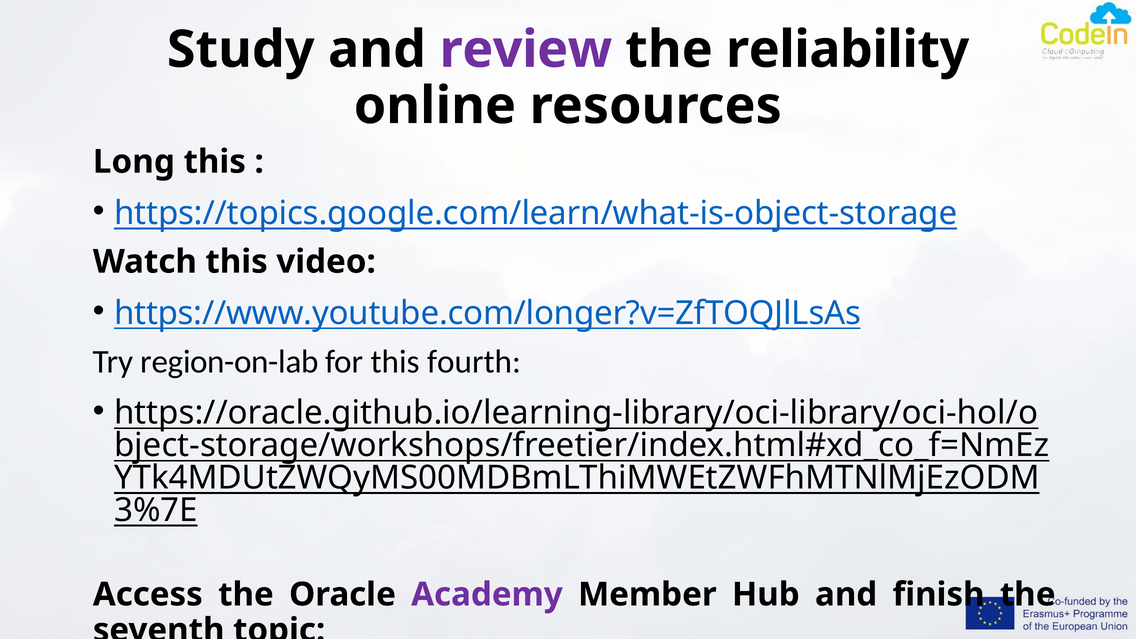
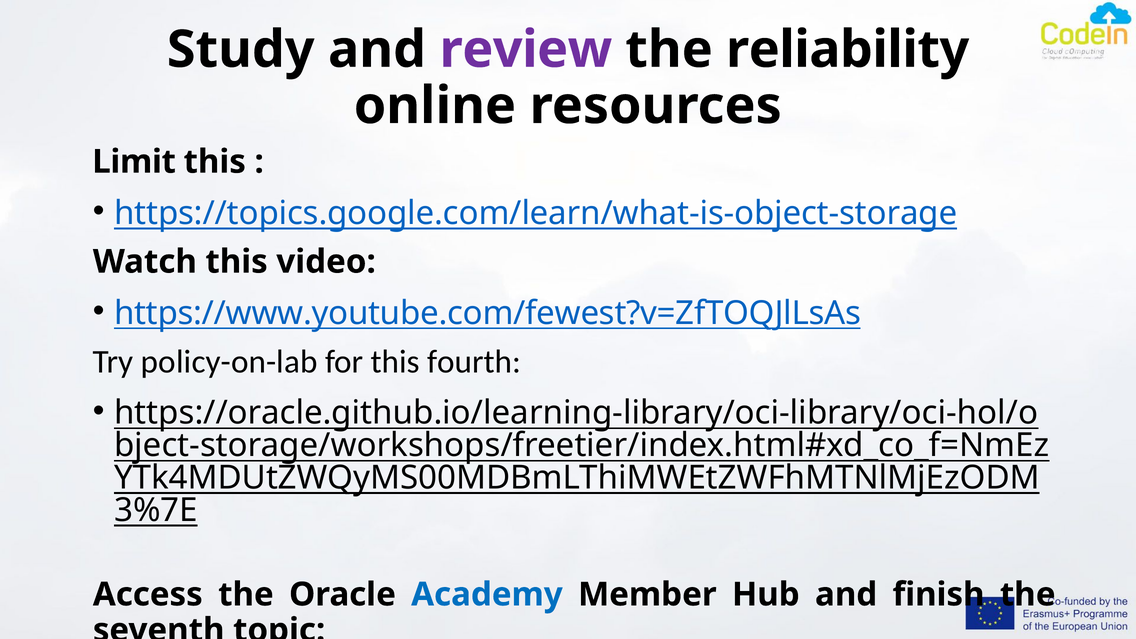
Long: Long -> Limit (134, 162)
https://www.youtube.com/longer?v=ZfTOQJlLsAs: https://www.youtube.com/longer?v=ZfTOQJlLsAs -> https://www.youtube.com/fewest?v=ZfTOQJlLsAs (488, 313)
region-on-lab: region-on-lab -> policy-on-lab (229, 362)
Academy colour: purple -> blue (487, 595)
